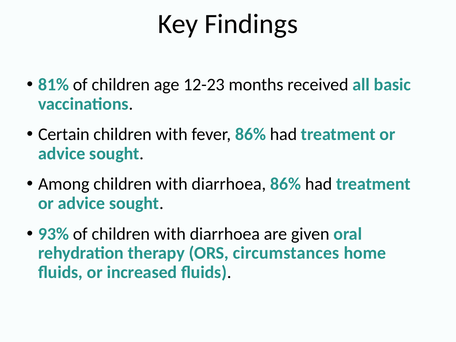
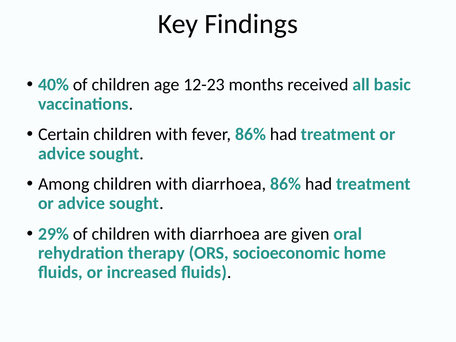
81%: 81% -> 40% (54, 85)
93%: 93% -> 29% (54, 234)
circumstances: circumstances -> socioeconomic (286, 253)
